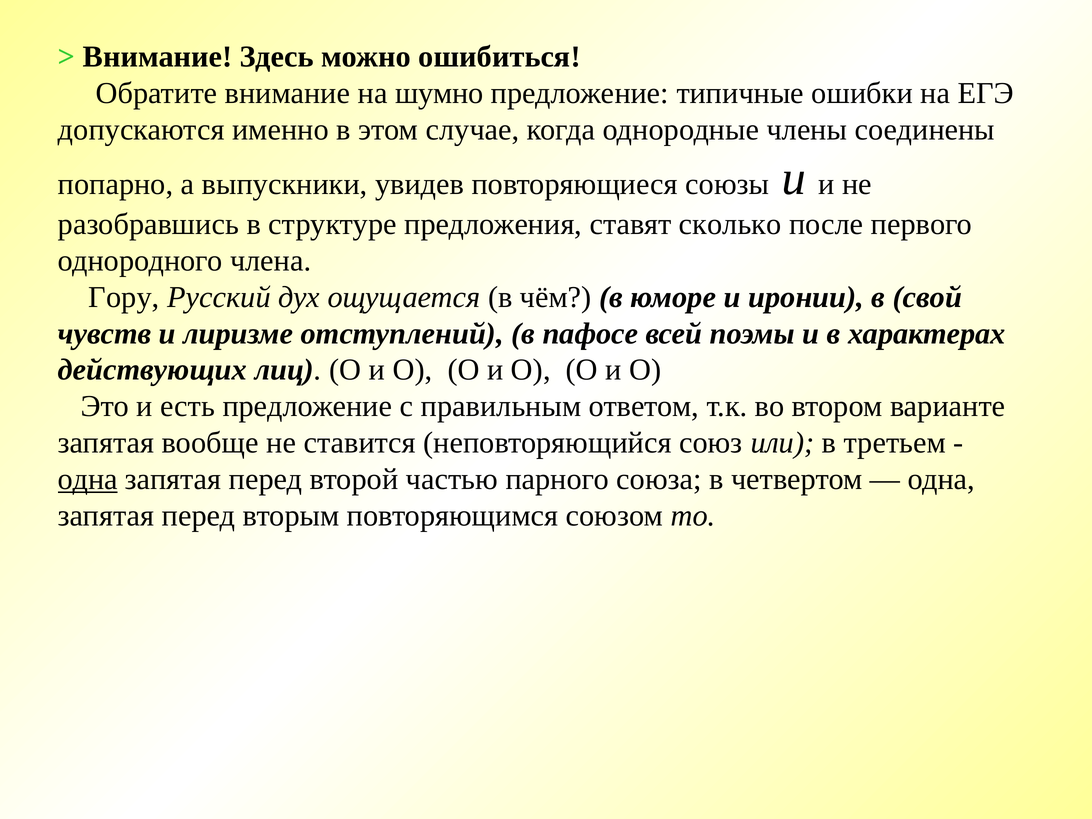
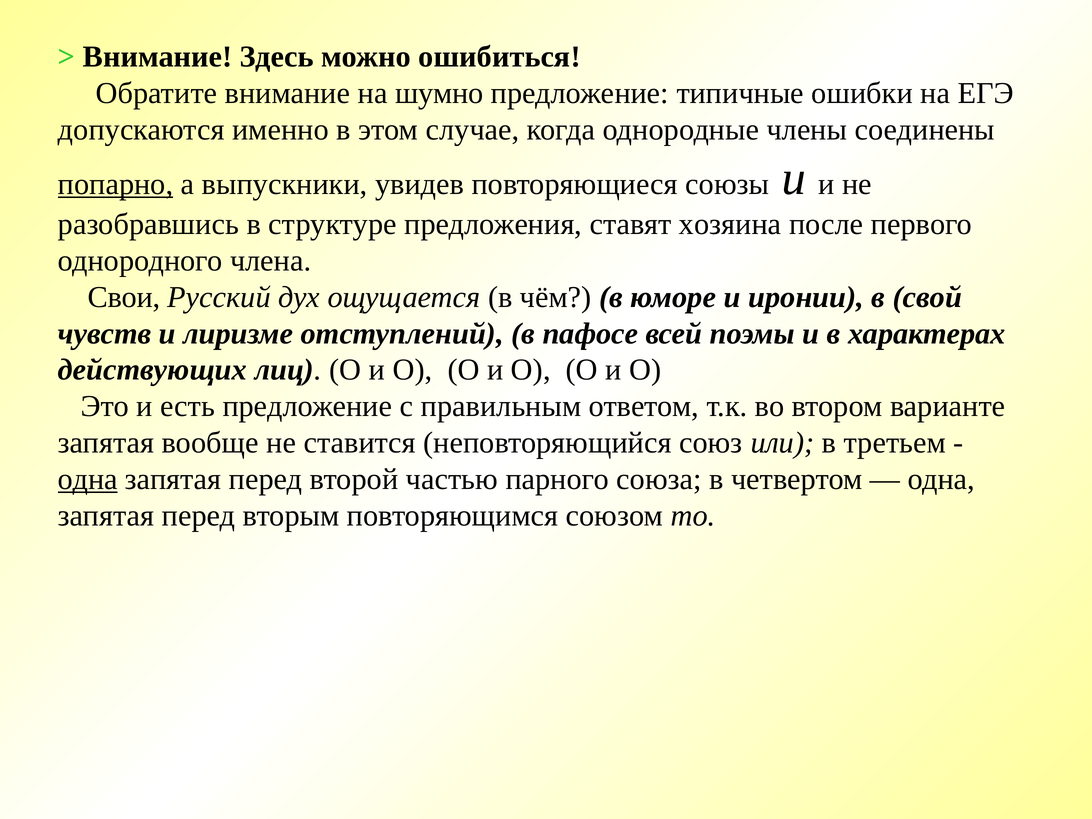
попарно underline: none -> present (116, 184)
сколько: сколько -> хозяина (730, 224)
Гору: Гору -> Свои (124, 297)
